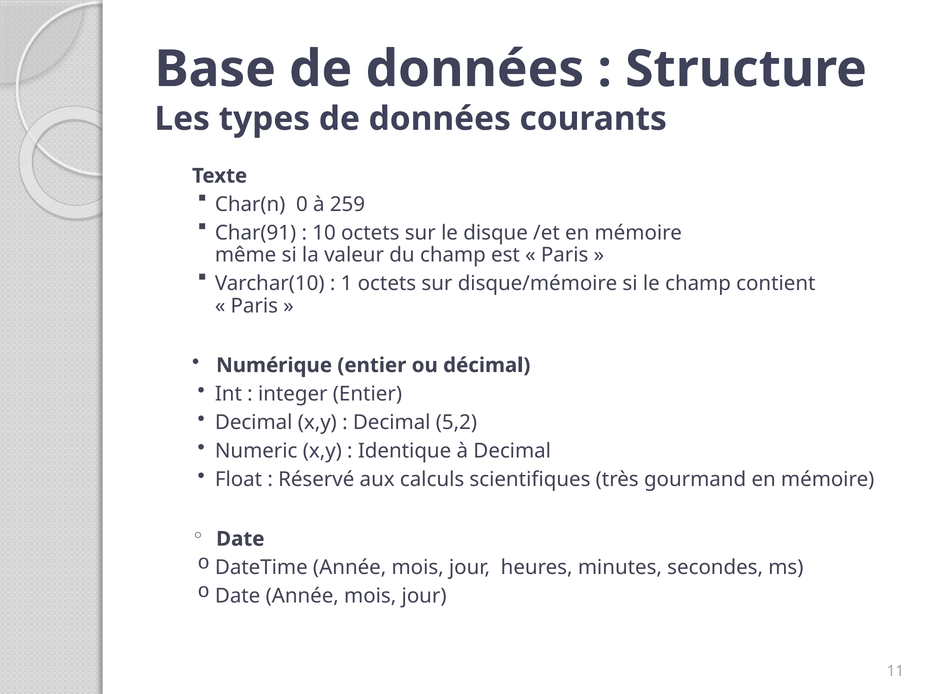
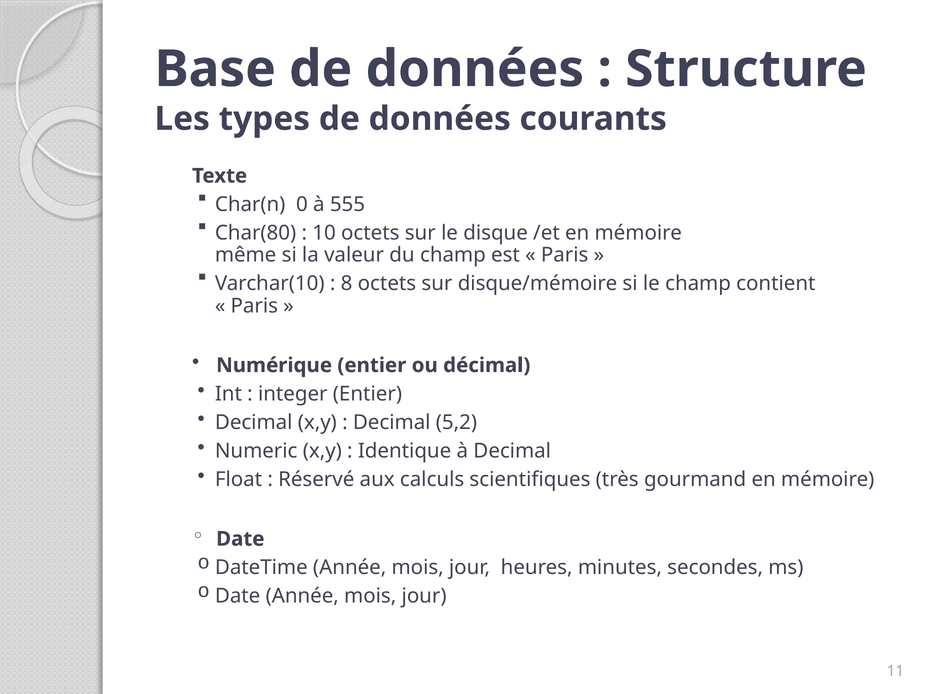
259: 259 -> 555 (348, 205)
Char(91: Char(91 -> Char(80 (256, 233)
1: 1 -> 8 (347, 284)
